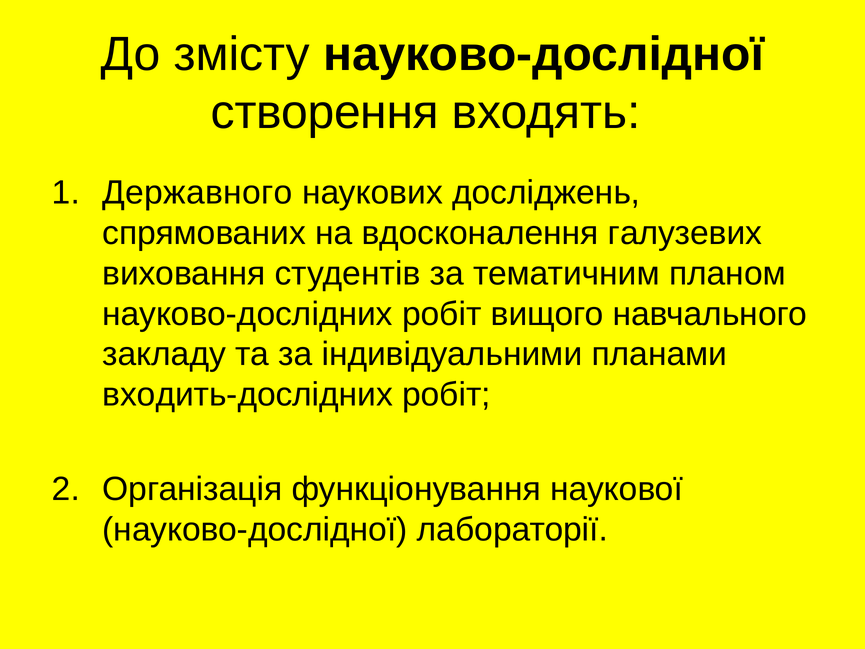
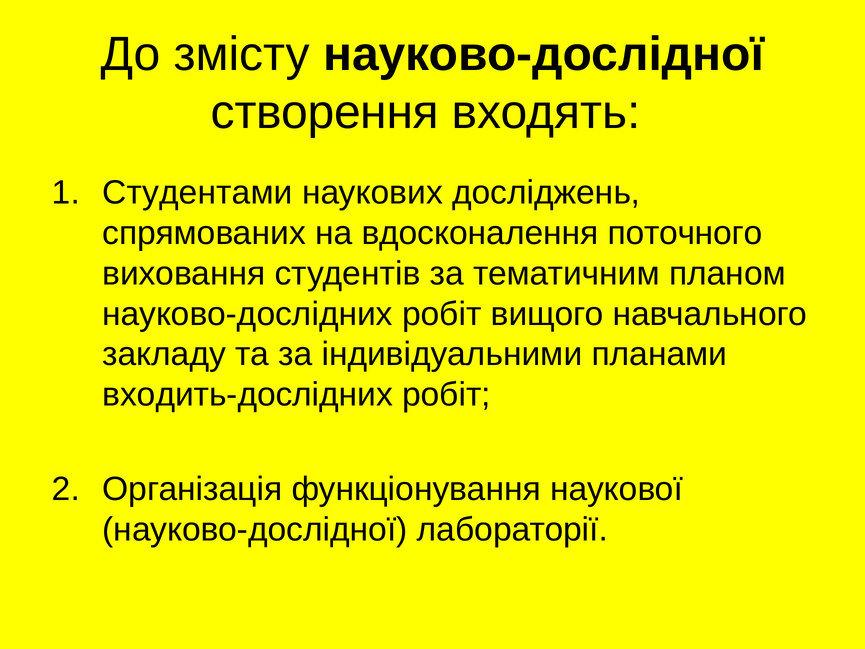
Державного: Державного -> Студентами (198, 193)
галузевих: галузевих -> поточного (685, 233)
